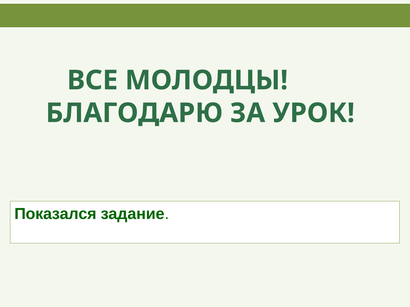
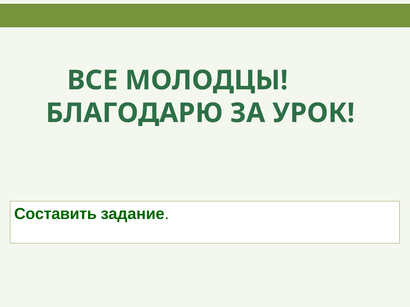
Показался: Показался -> Составить (55, 214)
